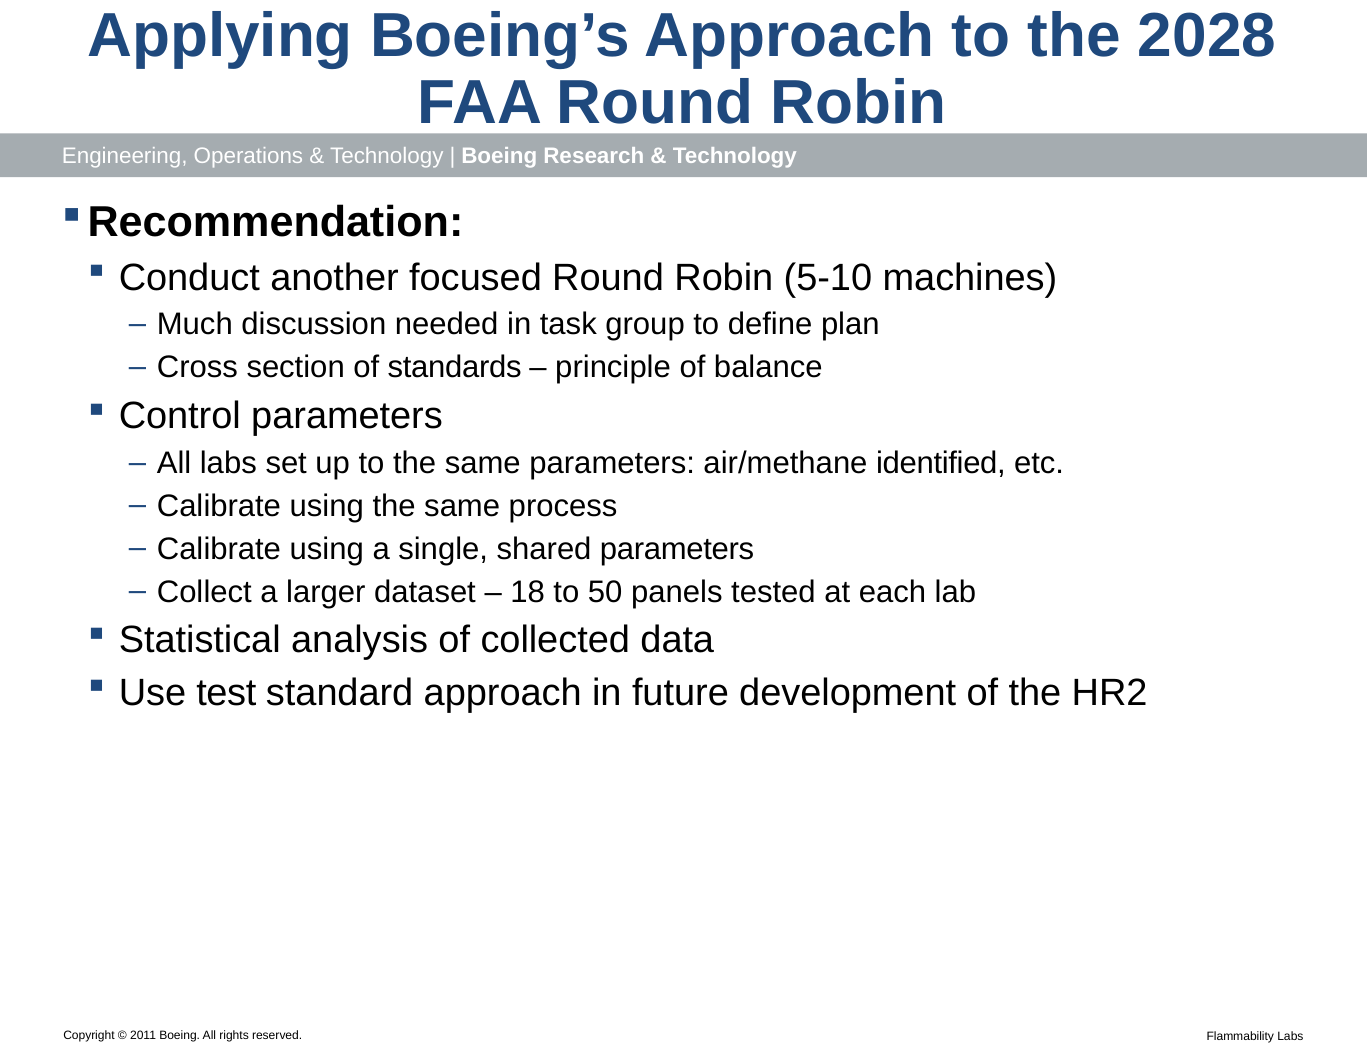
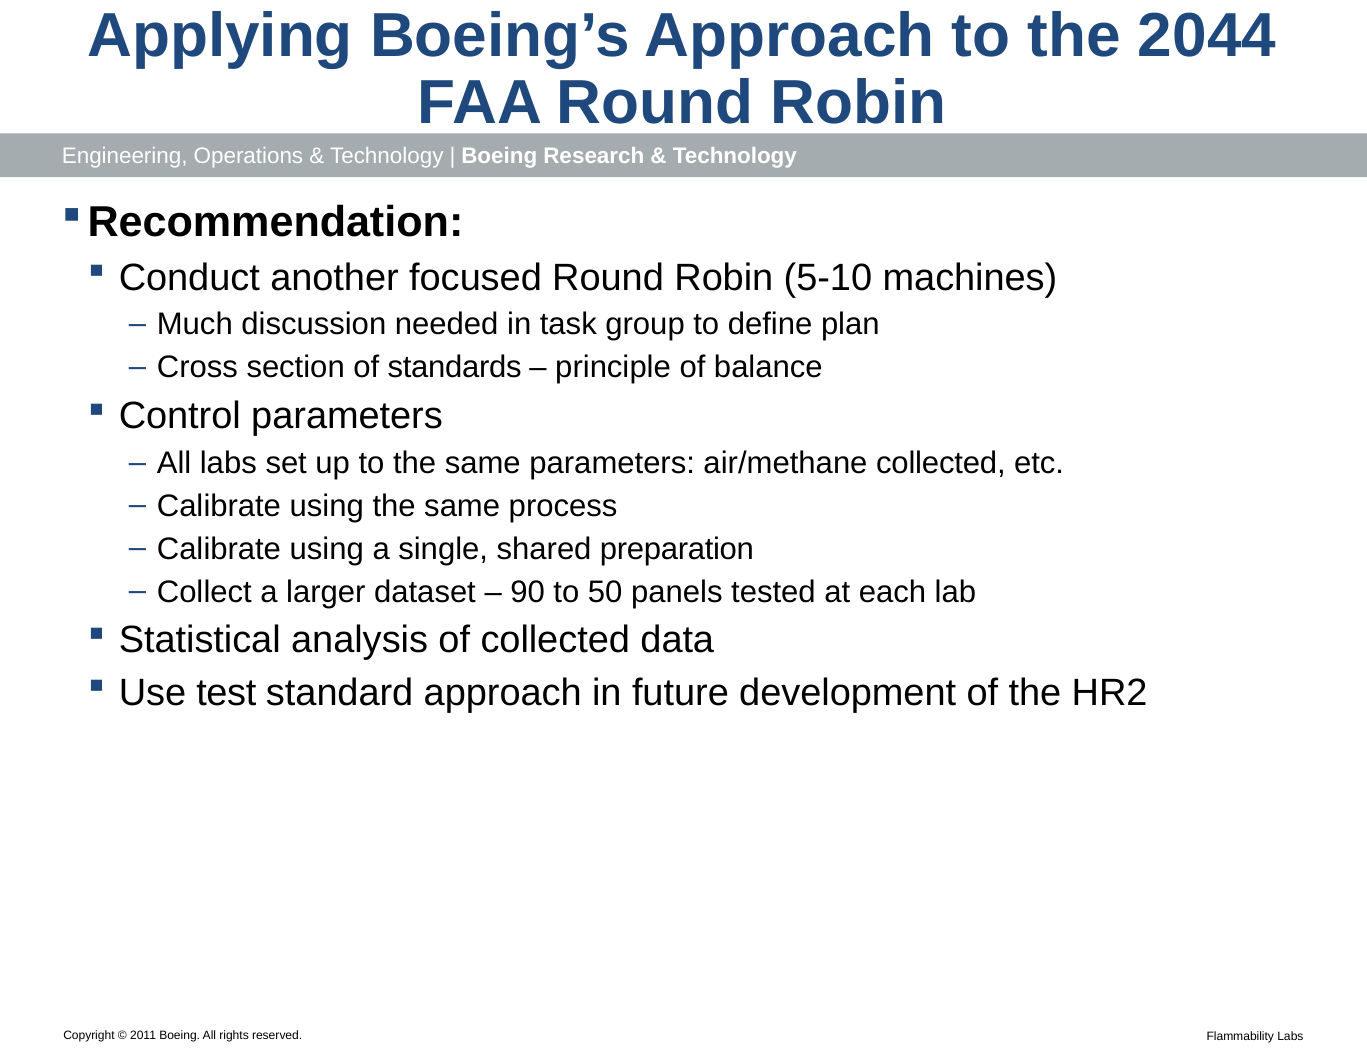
2028: 2028 -> 2044 (1207, 36)
air/methane identified: identified -> collected (941, 463)
shared parameters: parameters -> preparation (677, 548)
18: 18 -> 90 (528, 591)
